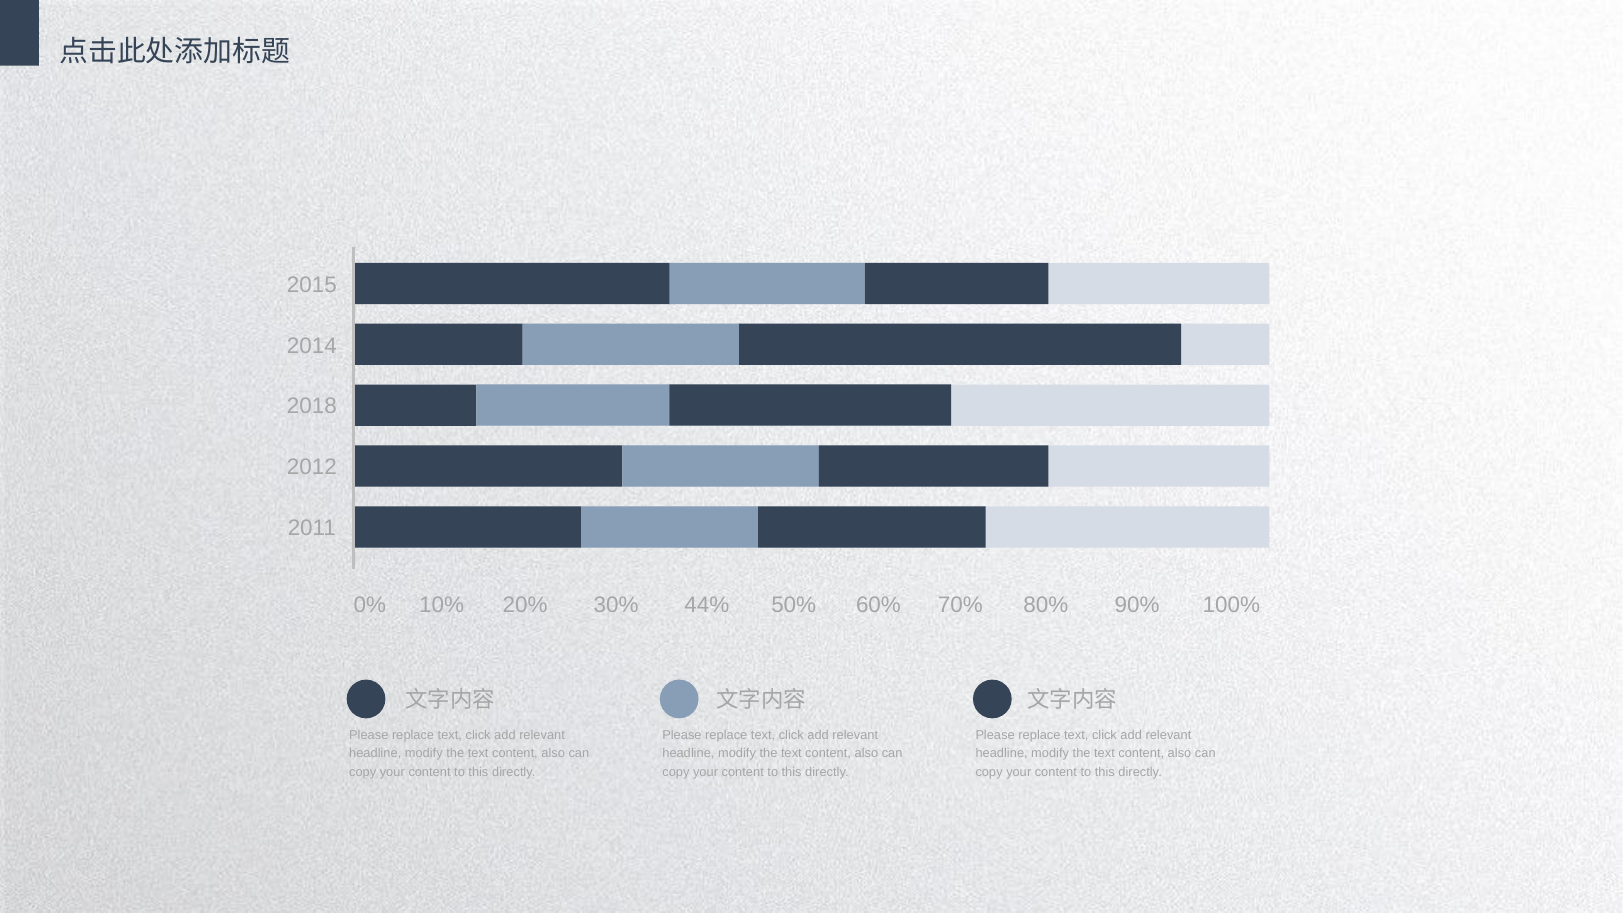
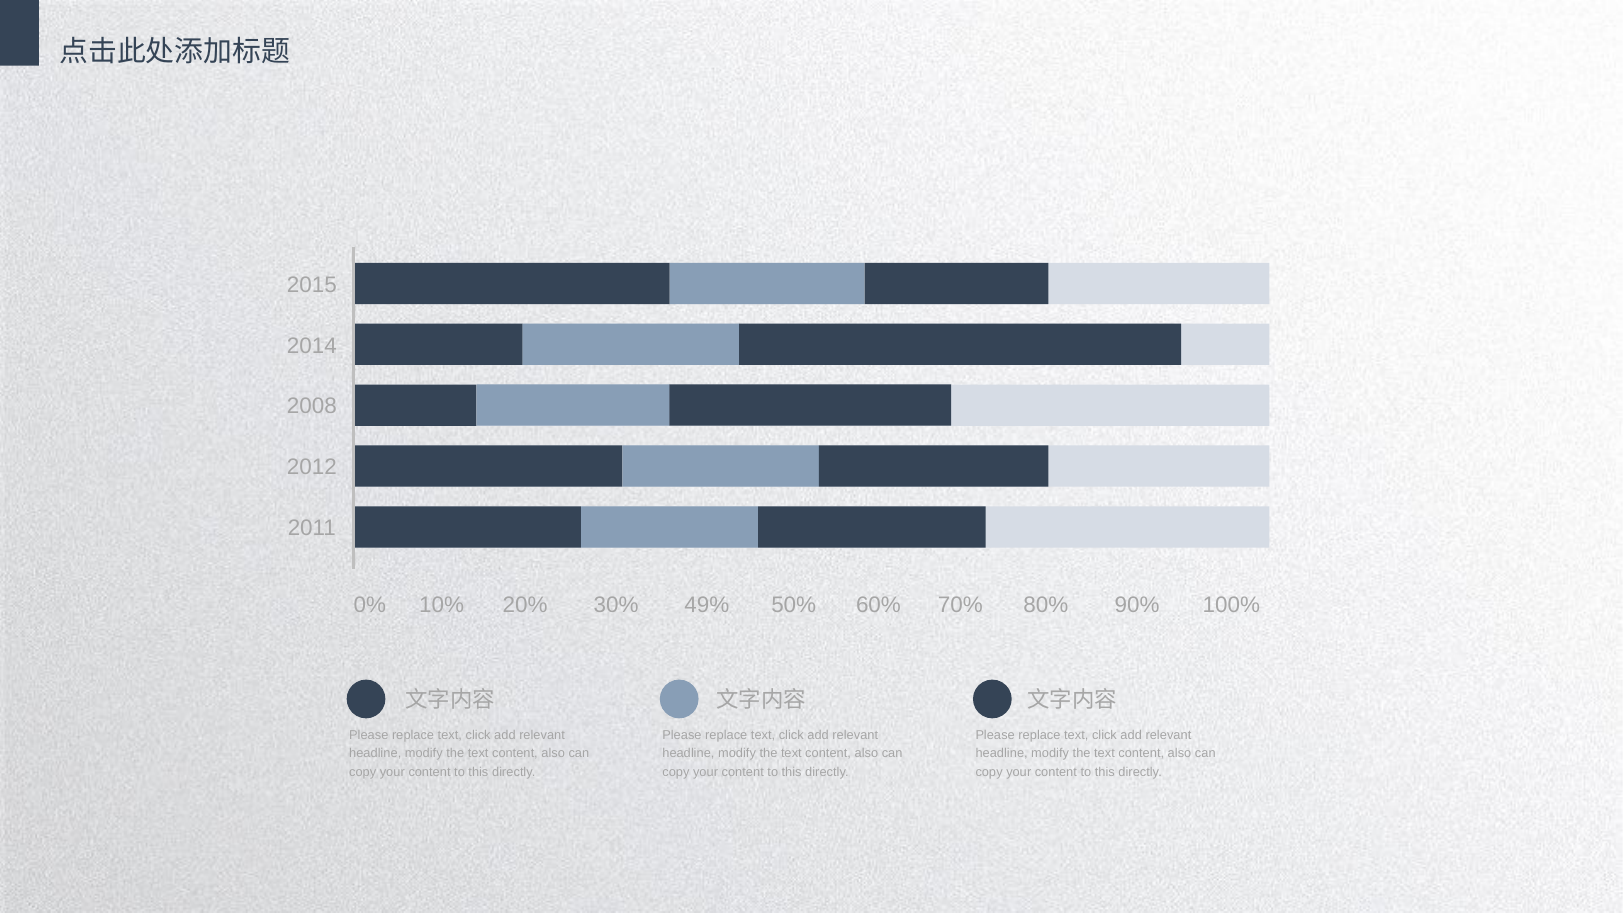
2018: 2018 -> 2008 (312, 407)
44%: 44% -> 49% (707, 605)
